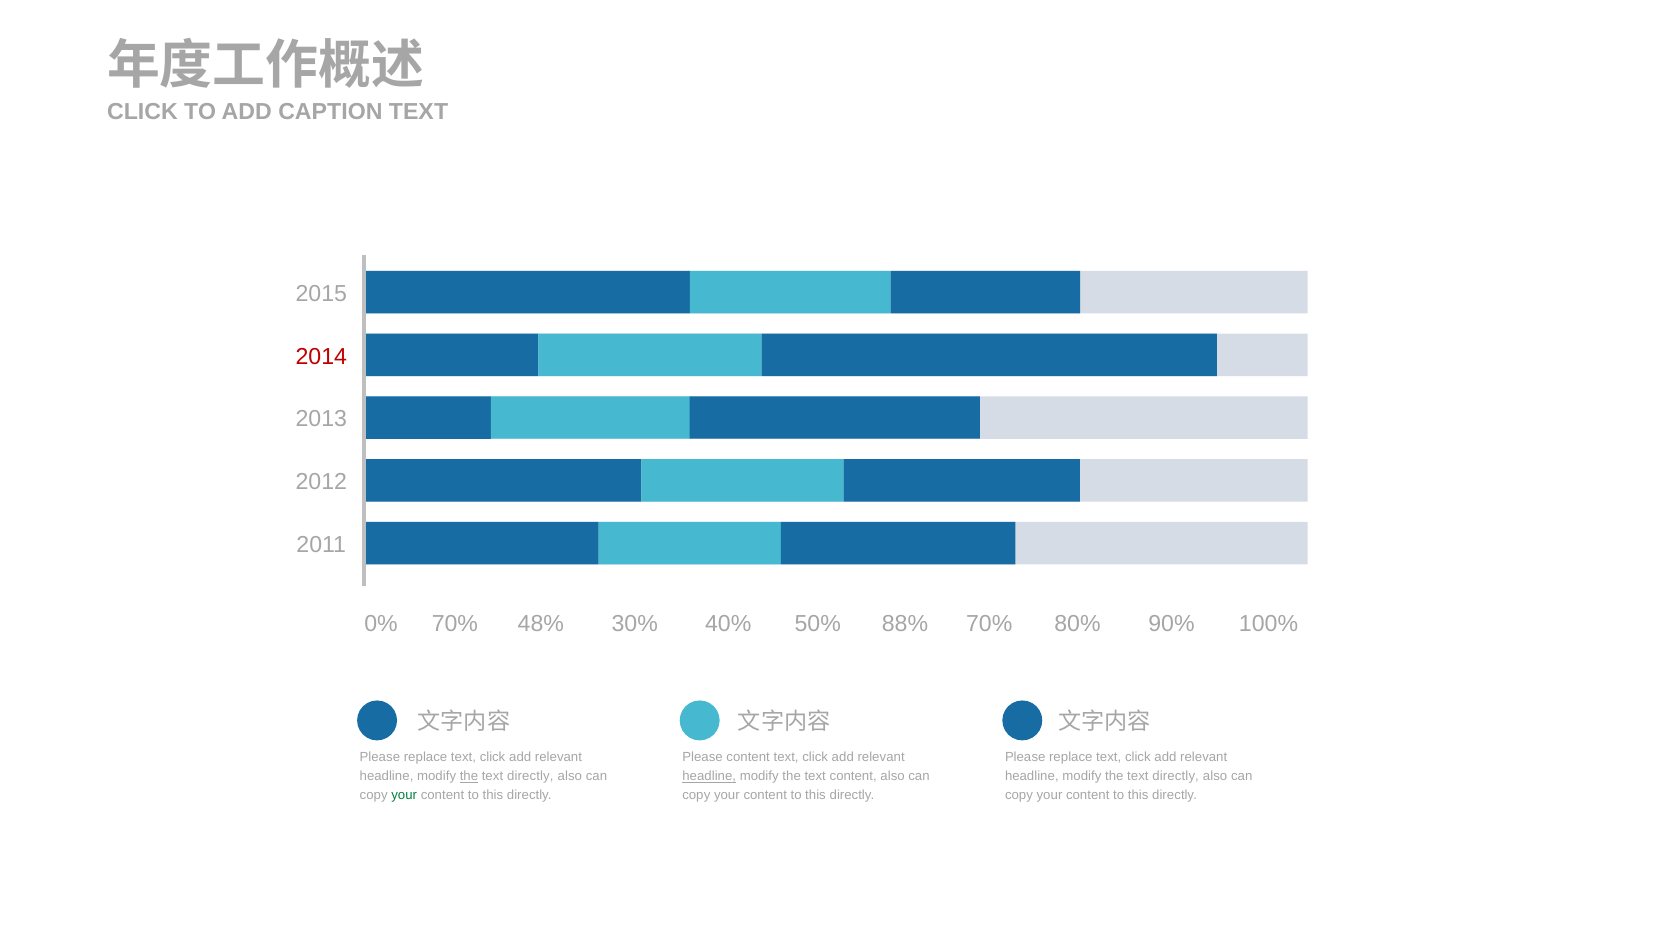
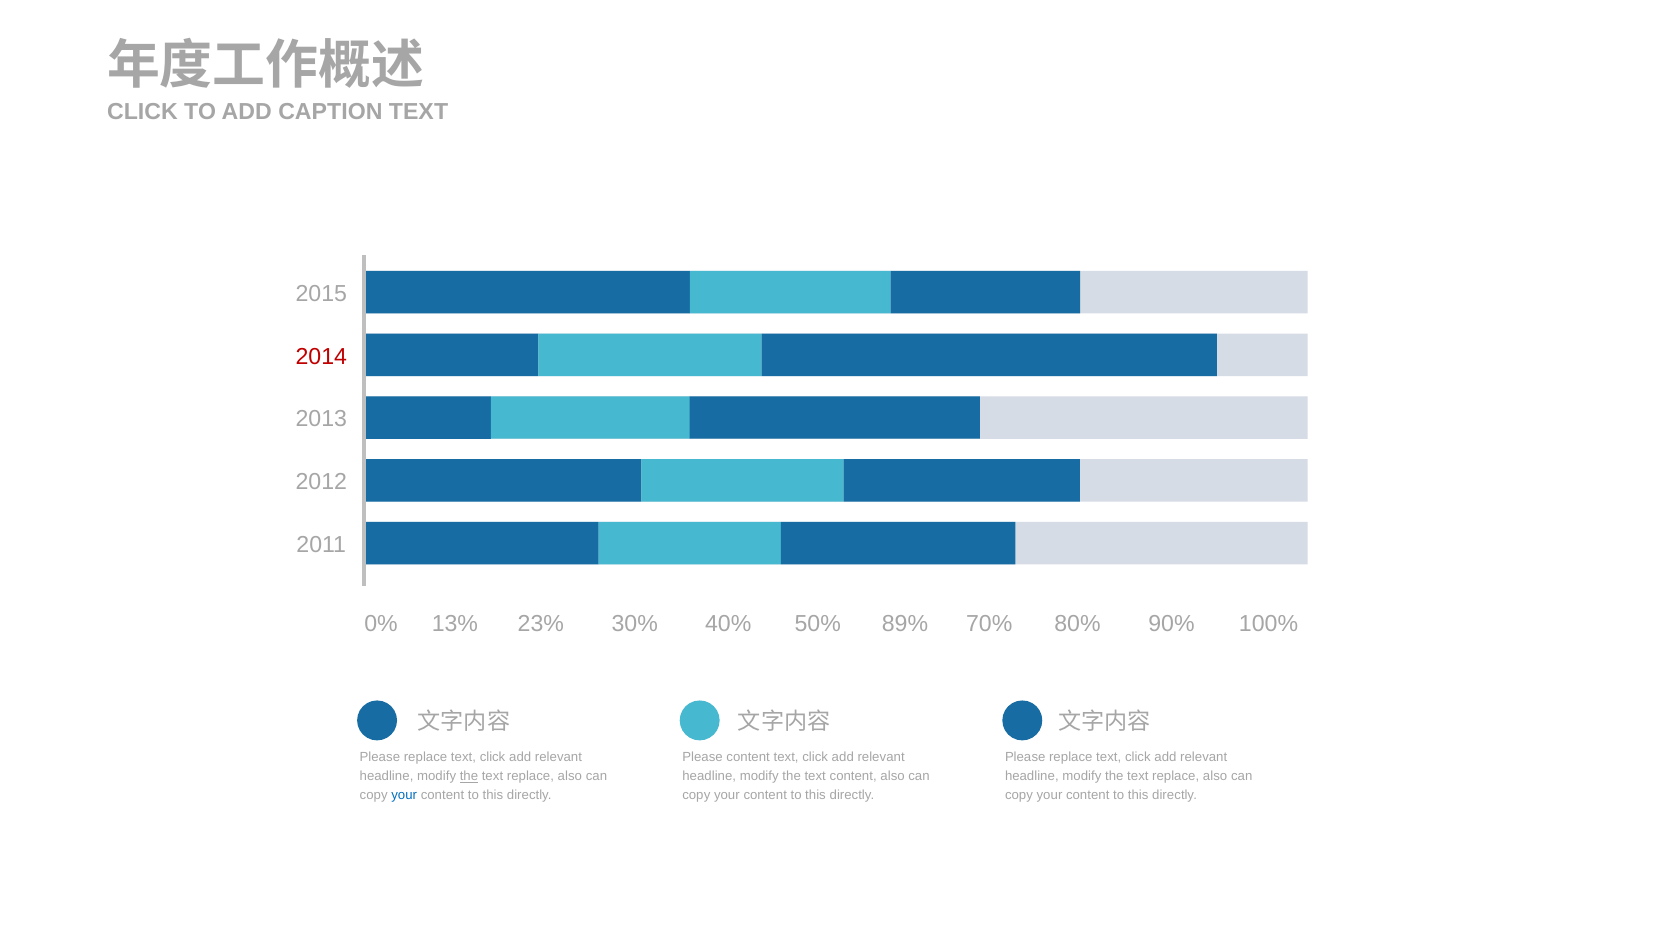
0% 70%: 70% -> 13% (455, 623)
48%: 48% -> 23% (541, 623)
88%: 88% -> 89% (905, 623)
directly: directly -> replace (530, 776)
headline underline: present -> none (709, 776)
directly: directly -> replace (1176, 776)
your colour: green -> blue (404, 795)
